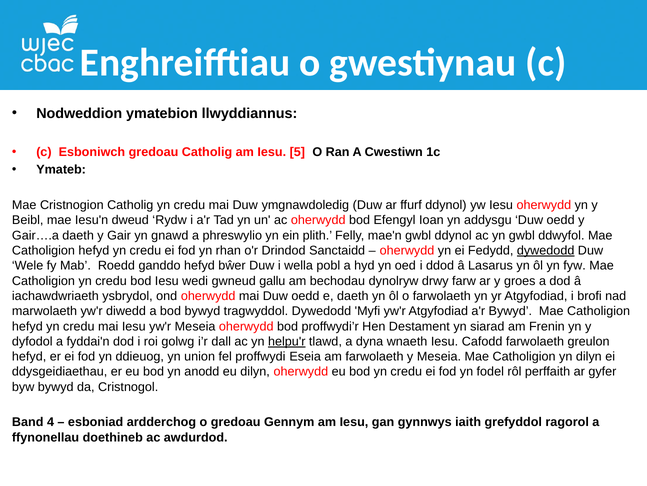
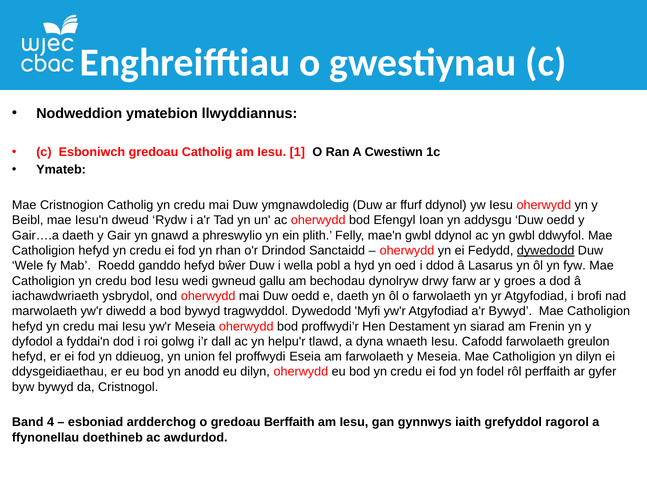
5: 5 -> 1 (297, 152)
helpu'r underline: present -> none (287, 341)
Gennym: Gennym -> Berffaith (289, 422)
